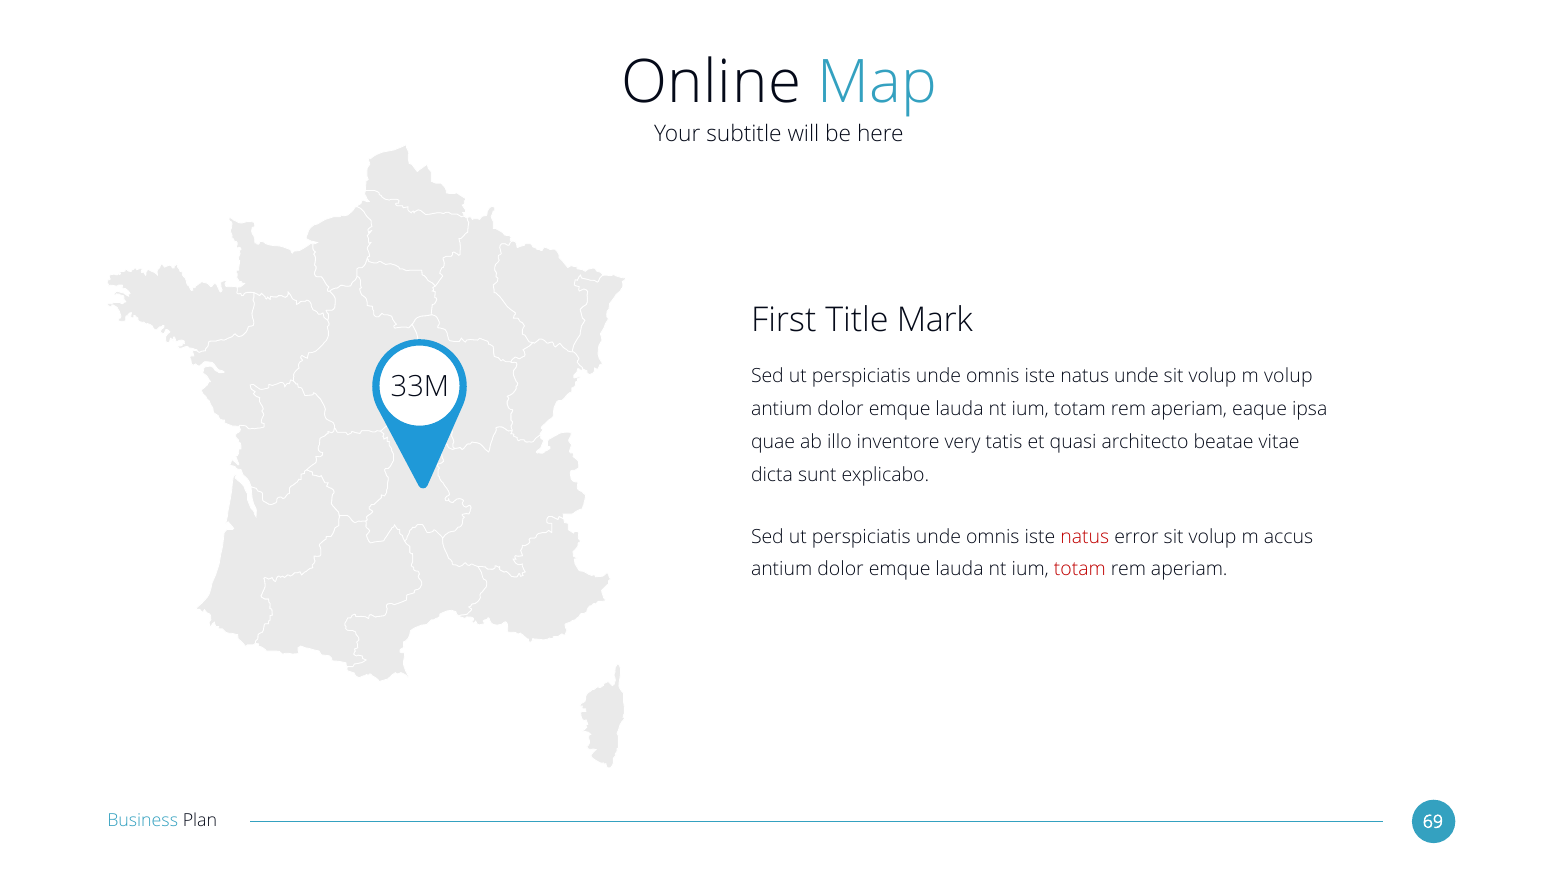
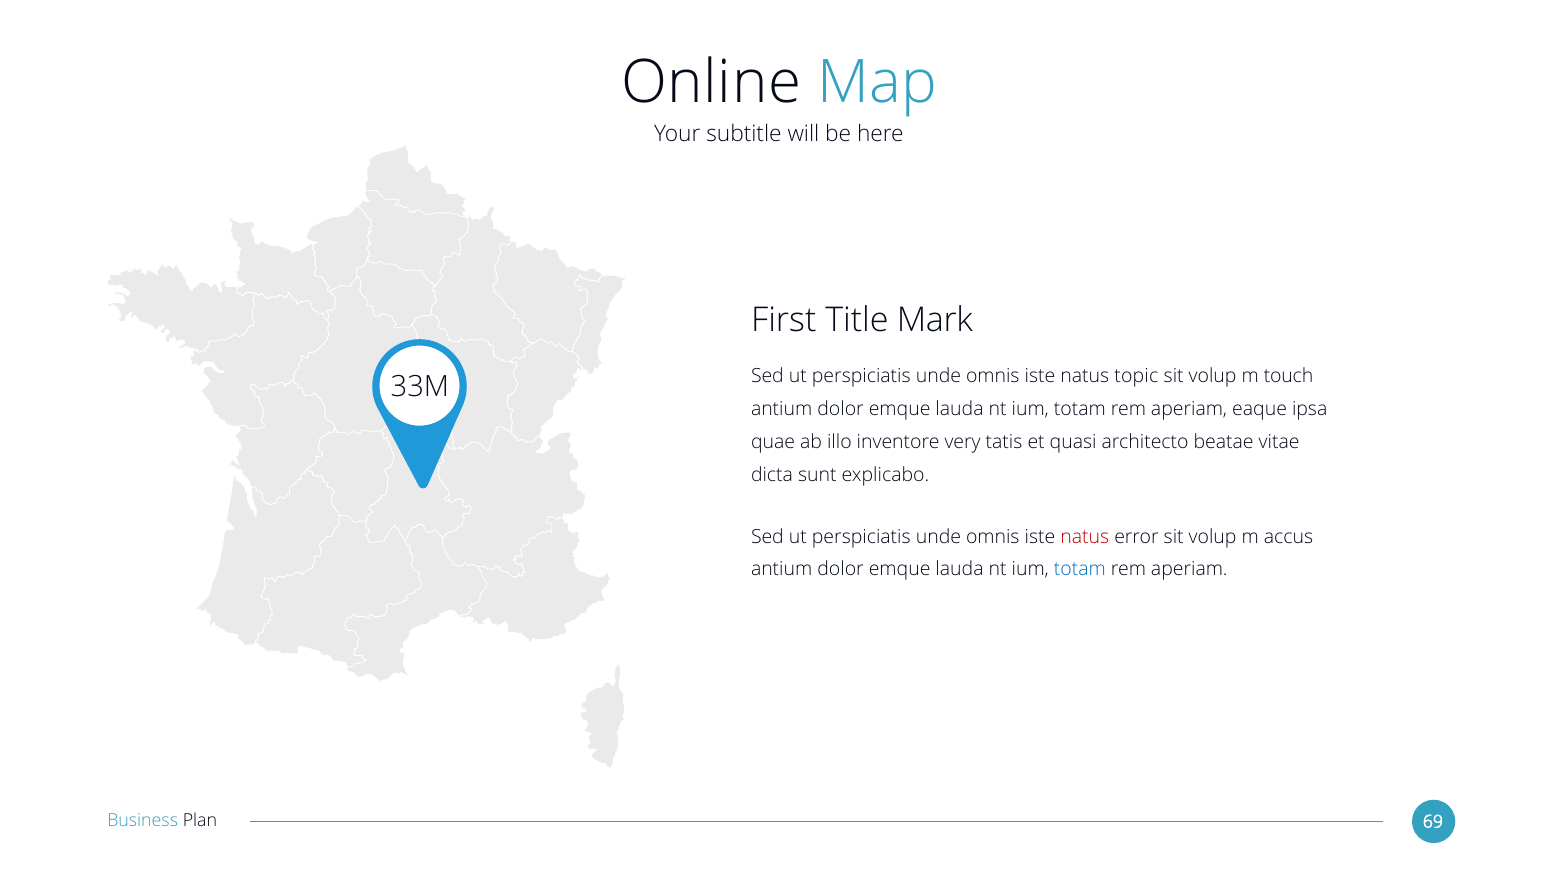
natus unde: unde -> topic (1136, 376)
m volup: volup -> touch (1289, 376)
totam colour: red -> blue (1080, 569)
